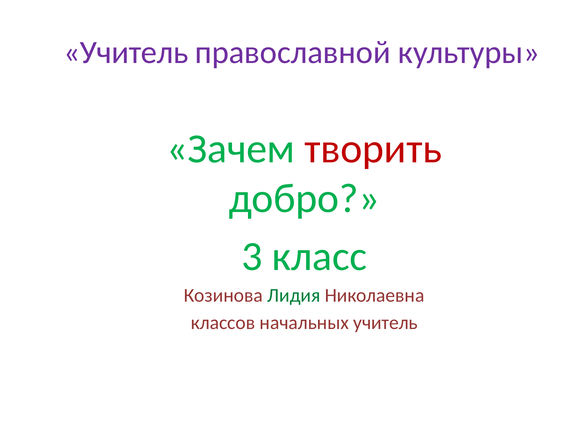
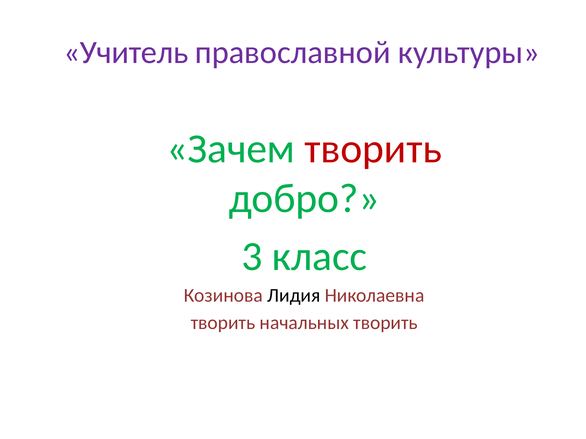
Лидия colour: green -> black (294, 296)
классов: классов -> творить (223, 323)
начальных учитель: учитель -> творить (386, 323)
